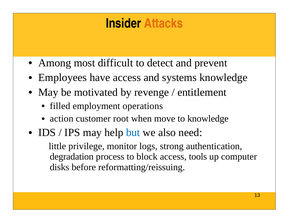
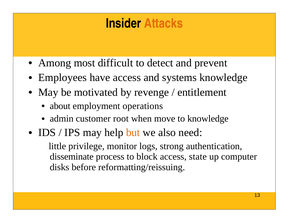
filled: filled -> about (60, 106)
action: action -> admin (62, 119)
but colour: blue -> orange (133, 133)
degradation: degradation -> disseminate (72, 157)
tools: tools -> state (198, 157)
